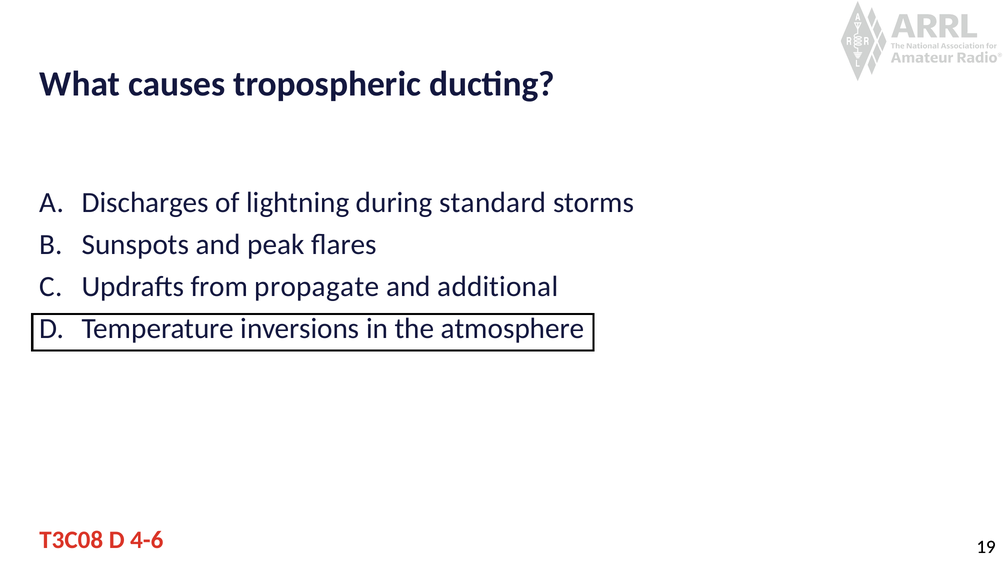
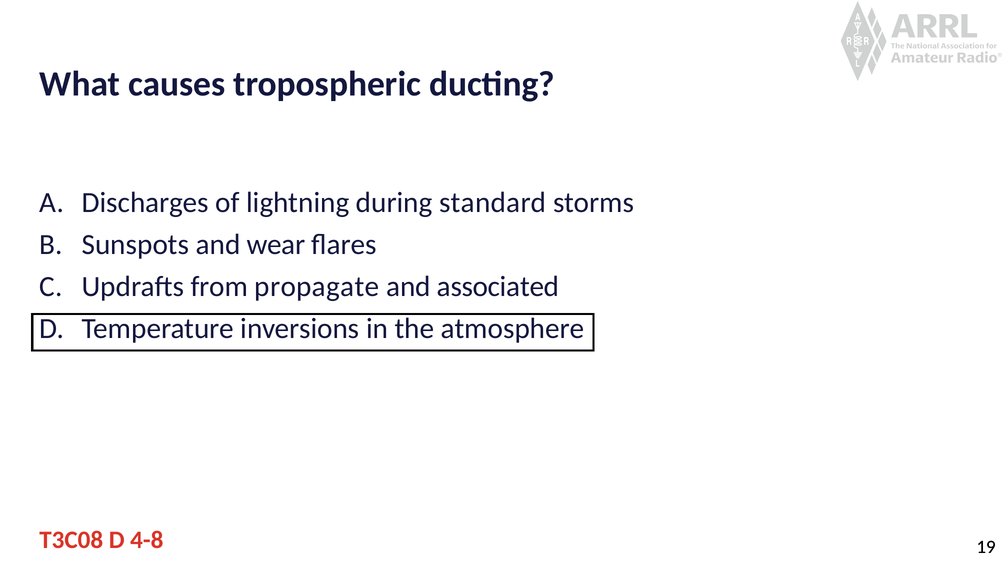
peak: peak -> wear (276, 245)
additional: additional -> associated (498, 287)
4-6: 4-6 -> 4-8 (147, 540)
